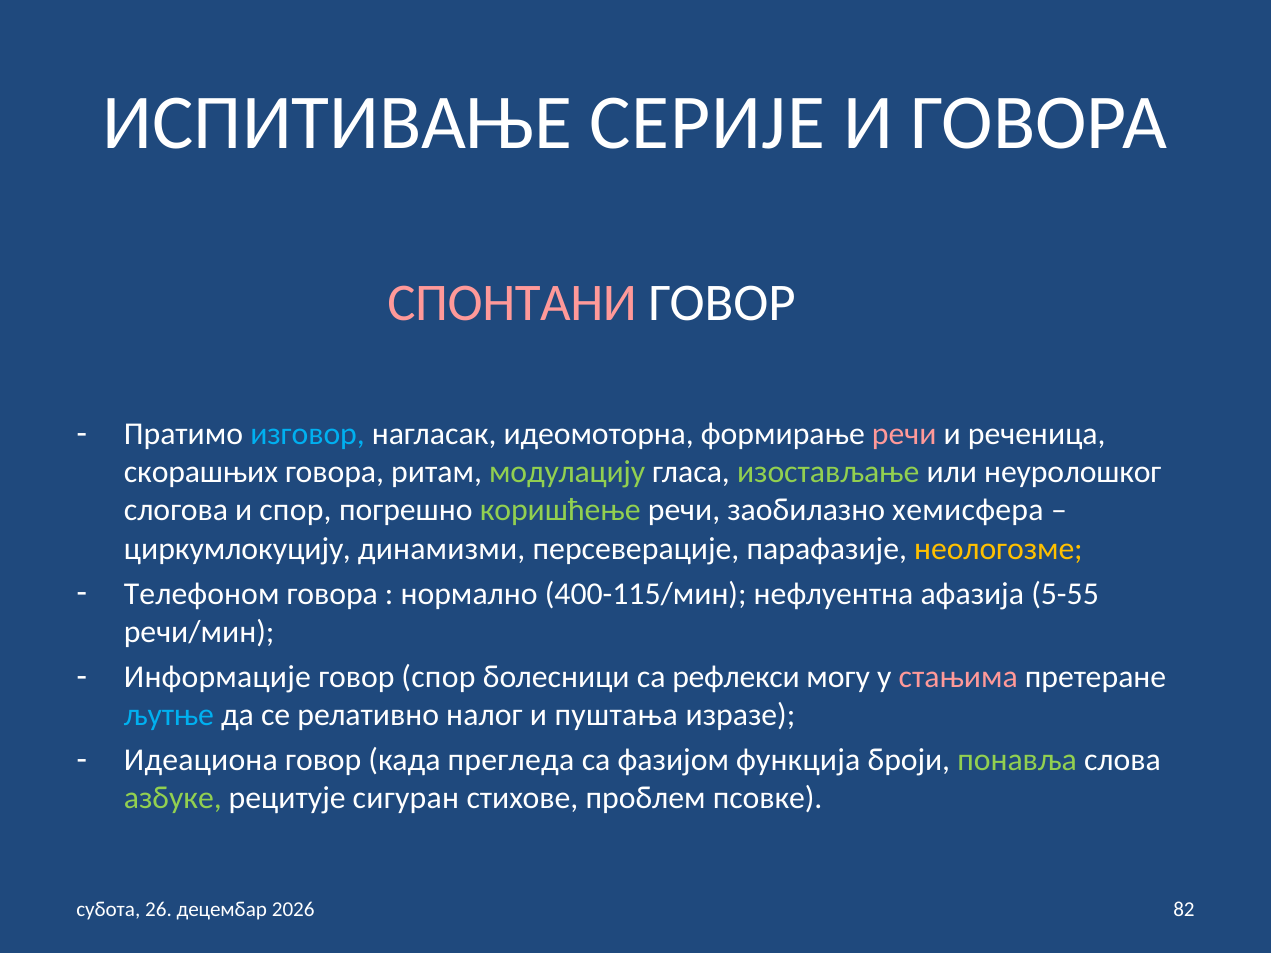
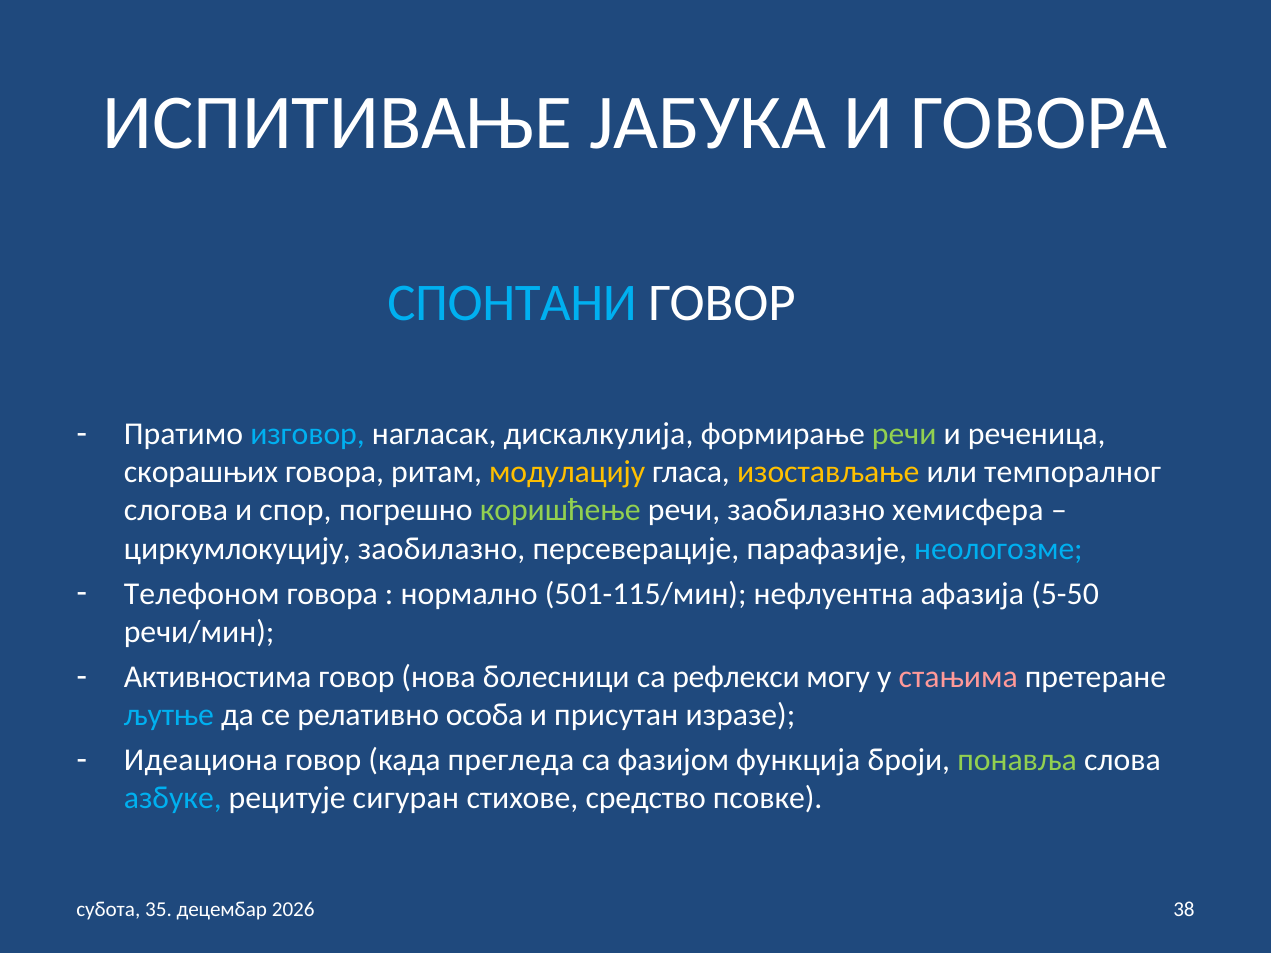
СЕРИЈЕ: СЕРИЈЕ -> ЈАБУКА (708, 123)
СПОНТАНИ colour: pink -> light blue (512, 303)
идеомоторна: идеомоторна -> дискалкулија (599, 434)
речи colour: pink -> light green (904, 434)
модулацију colour: light green -> yellow (567, 472)
изостављање colour: light green -> yellow (828, 472)
неуролошког: неуролошког -> темпоралног (1073, 472)
циркумлокуцију динамизми: динамизми -> заобилазно (442, 549)
неологозме colour: yellow -> light blue (998, 549)
400-115/мин: 400-115/мин -> 501-115/мин (646, 594)
5-55: 5-55 -> 5-50 (1065, 594)
Информације: Информације -> Активностима (218, 677)
говор спор: спор -> нова (439, 677)
налог: налог -> особа (485, 715)
пуштања: пуштања -> присутан (616, 715)
азбуке colour: light green -> light blue (173, 799)
проблем: проблем -> средство (646, 799)
26: 26 -> 35 (159, 910)
82: 82 -> 38 (1184, 910)
